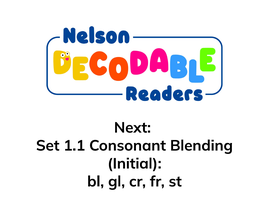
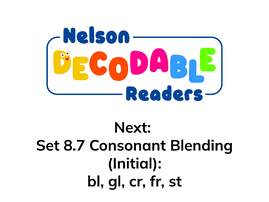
1.1: 1.1 -> 8.7 (74, 145)
